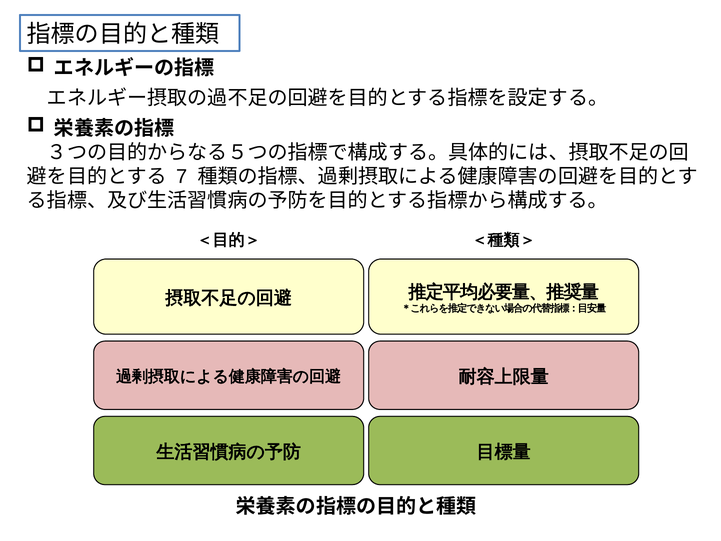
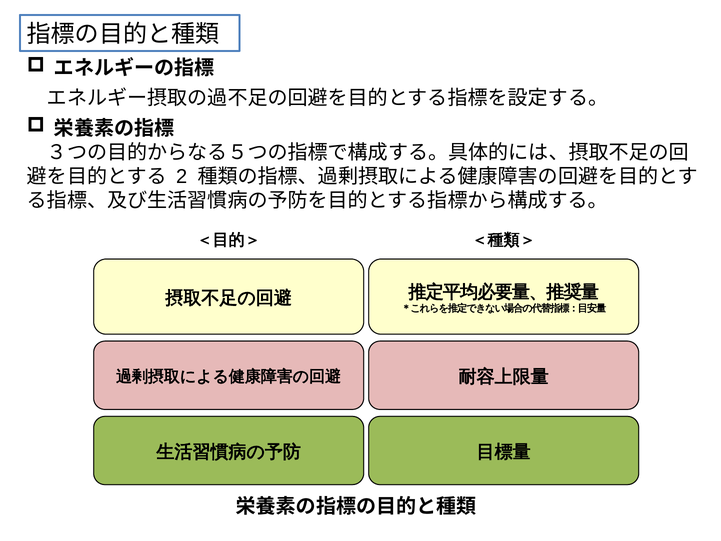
7: 7 -> 2 (182, 176)
